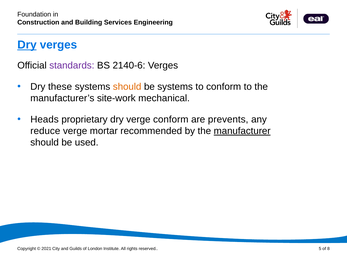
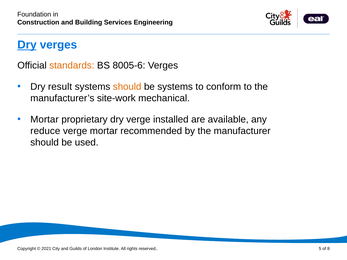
standards colour: purple -> orange (72, 66)
2140-6: 2140-6 -> 8005-6 (129, 66)
these: these -> result (60, 87)
Heads: Heads -> Mortar (45, 120)
verge conform: conform -> installed (171, 120)
prevents: prevents -> available (228, 120)
manufacturer underline: present -> none (242, 131)
